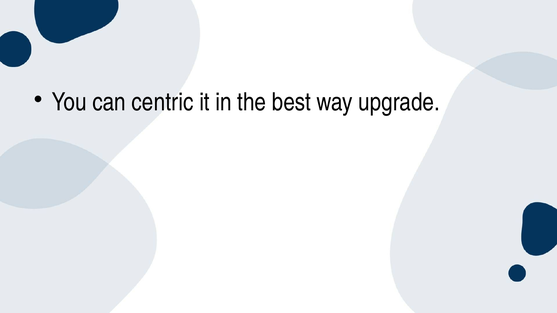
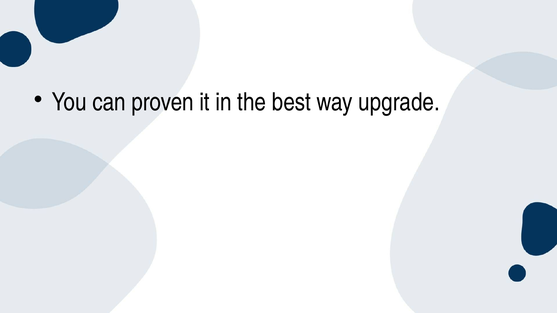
centric: centric -> proven (163, 102)
